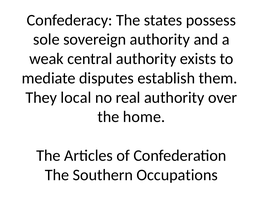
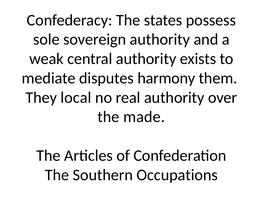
establish: establish -> harmony (166, 78)
home: home -> made (144, 116)
